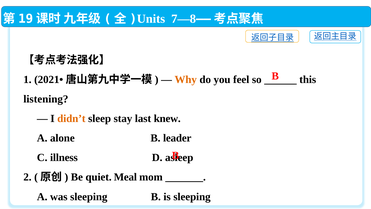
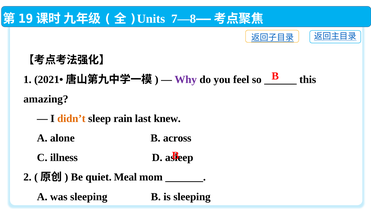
Why colour: orange -> purple (186, 79)
listening: listening -> amazing (46, 99)
stay: stay -> rain (123, 118)
leader: leader -> across (177, 138)
